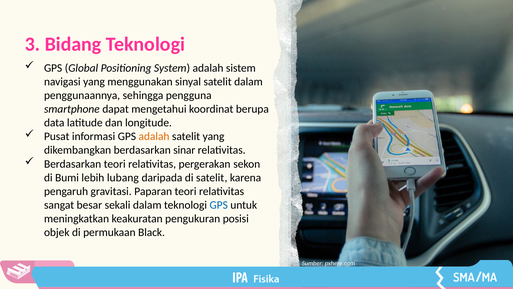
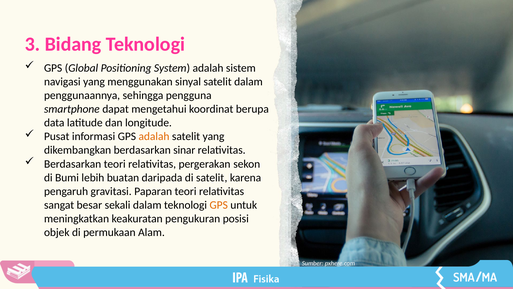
lubang: lubang -> buatan (123, 177)
GPS colour: blue -> orange (219, 205)
Black: Black -> Alam (151, 232)
